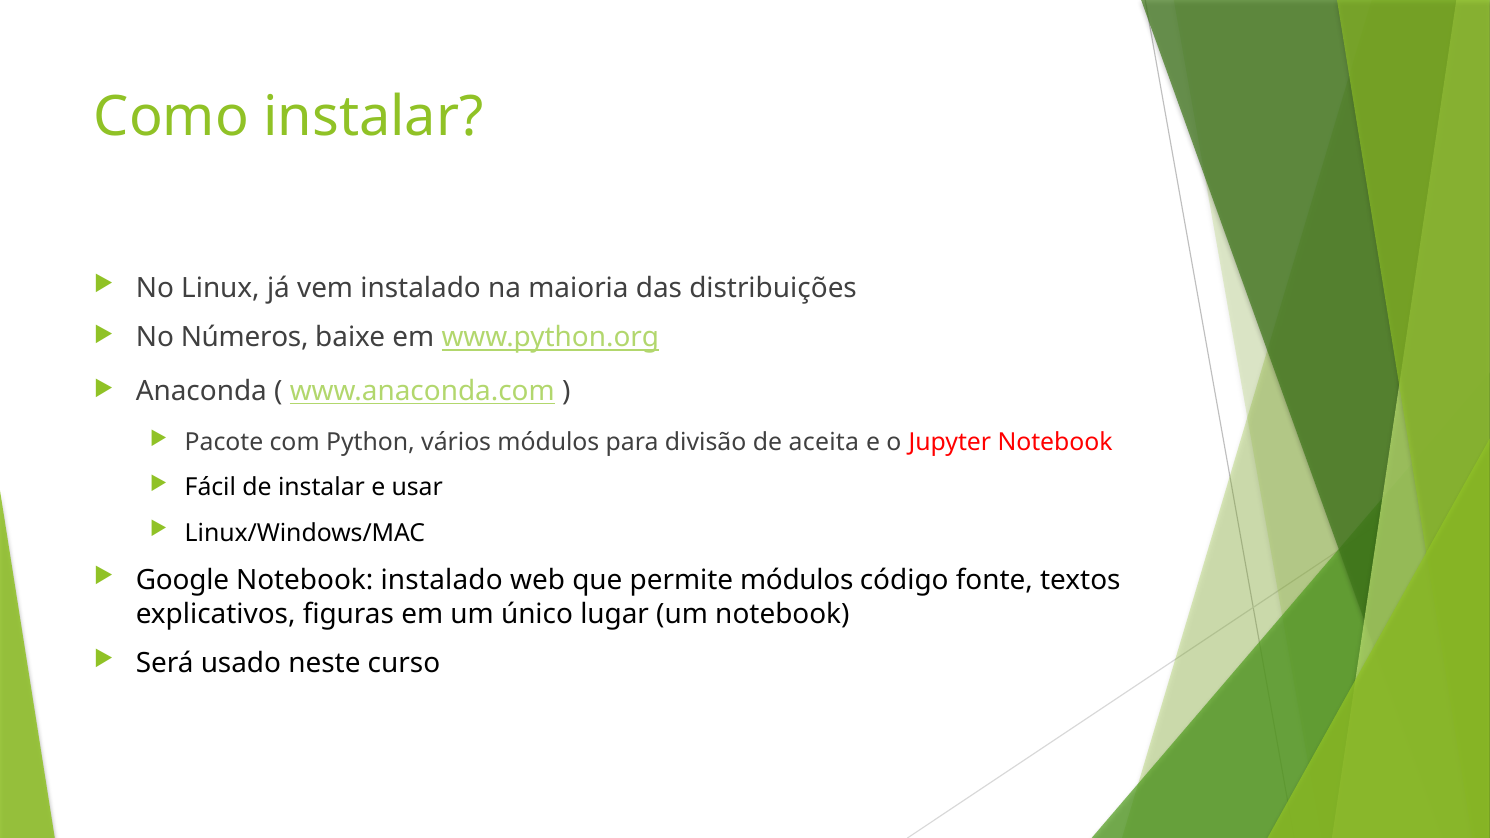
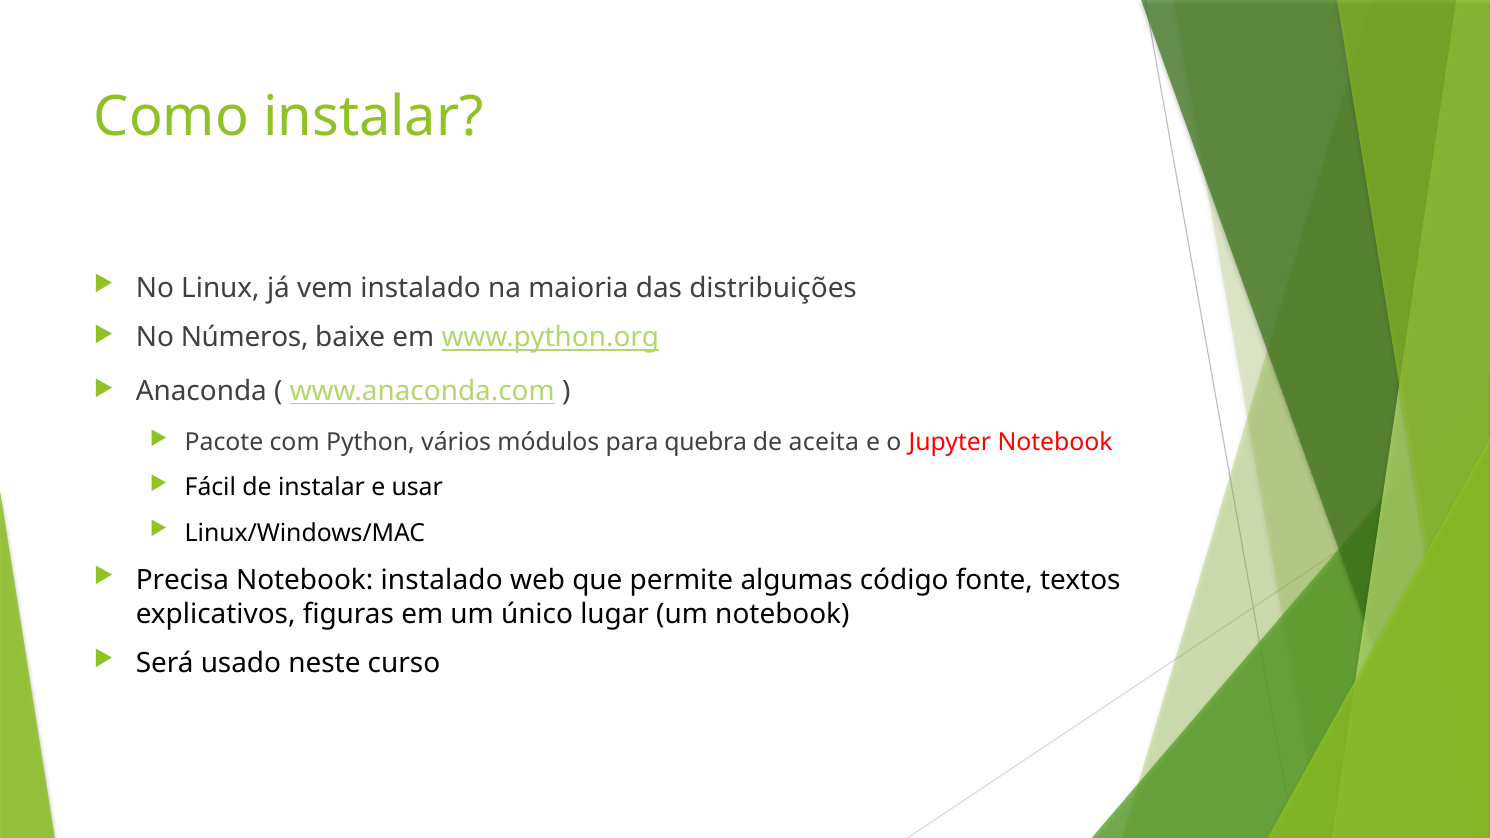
divisão: divisão -> quebra (706, 442)
Google: Google -> Precisa (182, 580)
permite módulos: módulos -> algumas (797, 580)
